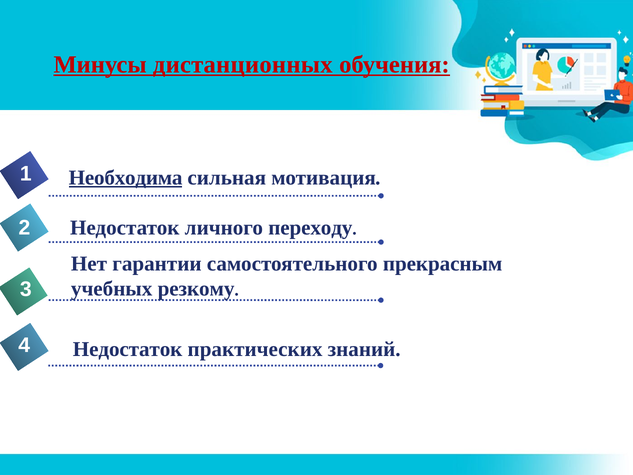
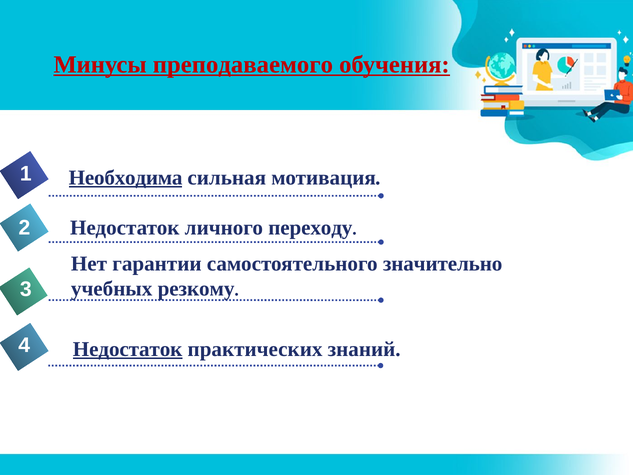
дистанционных: дистанционных -> преподаваемого (243, 65)
прекрасным: прекрасным -> значительно (443, 264)
Недостаток underline: none -> present (128, 349)
